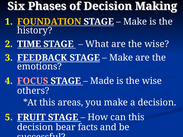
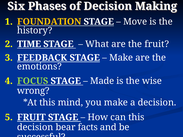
Make: Make -> Move (135, 22)
are the wise: wise -> fruit (157, 44)
FOCUS colour: pink -> light green (33, 81)
others: others -> wrong (33, 91)
areas: areas -> mind (70, 103)
